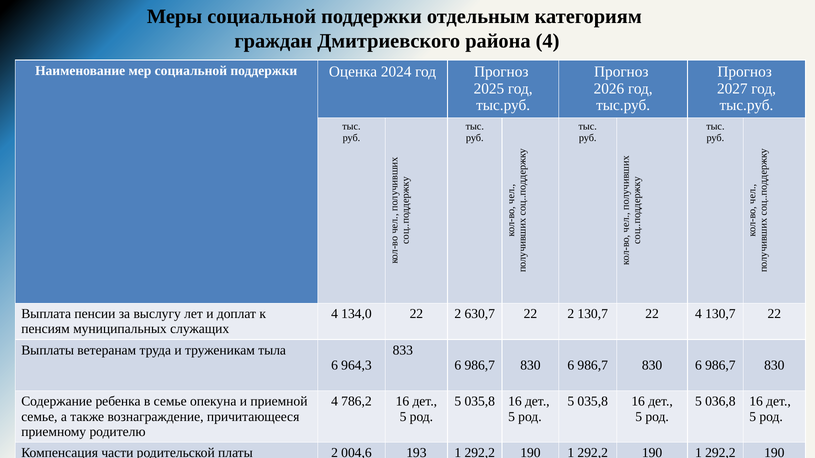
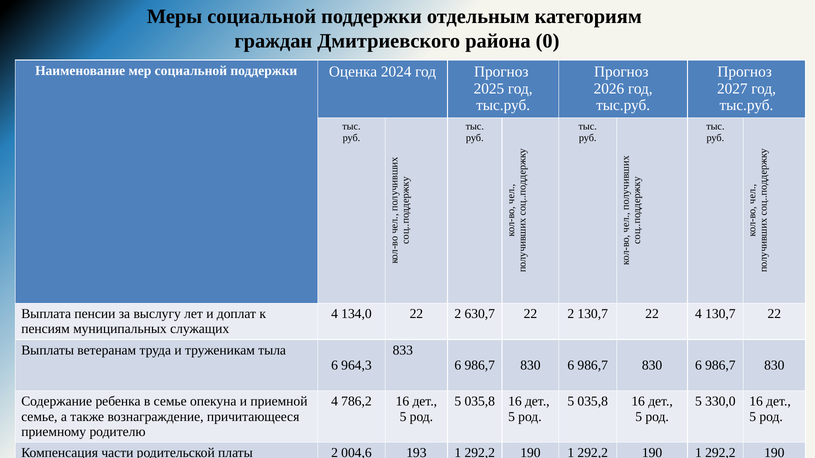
района 4: 4 -> 0 (548, 41)
036,8: 036,8 -> 330,0 (720, 402)
